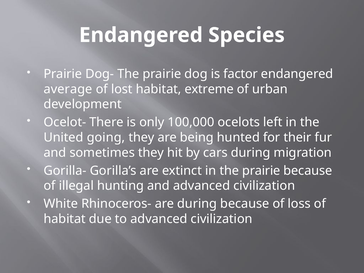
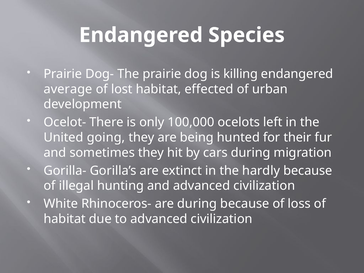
factor: factor -> killing (241, 74)
extreme: extreme -> effected (209, 89)
in the prairie: prairie -> hardly (261, 171)
